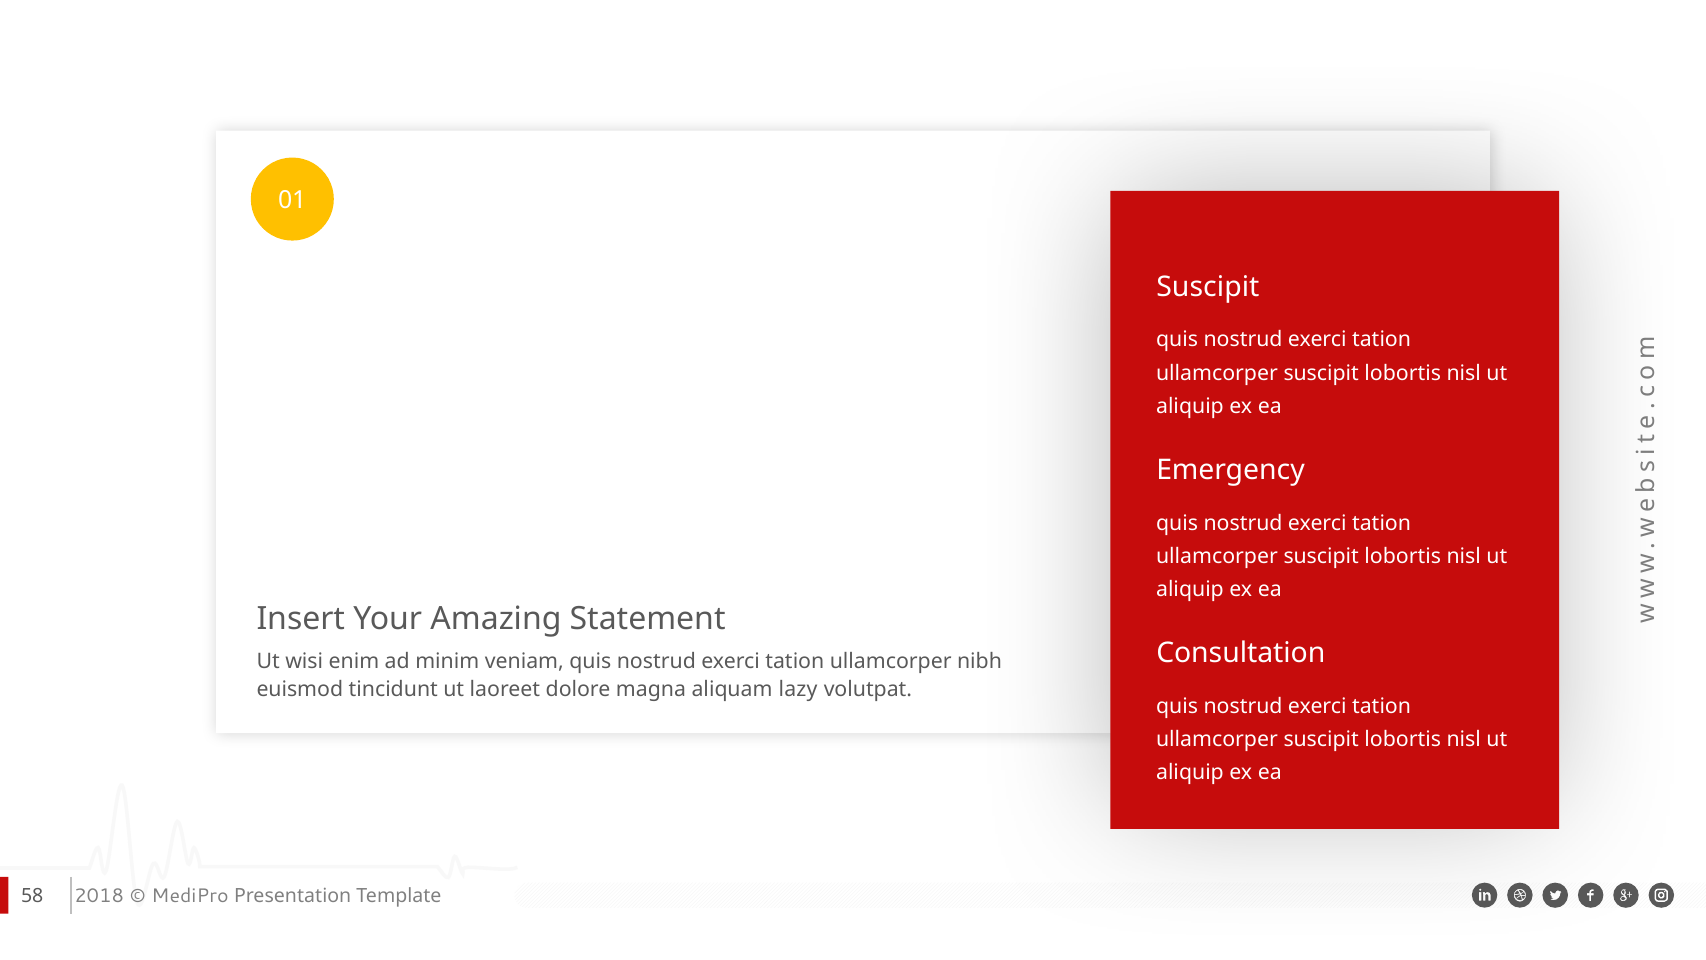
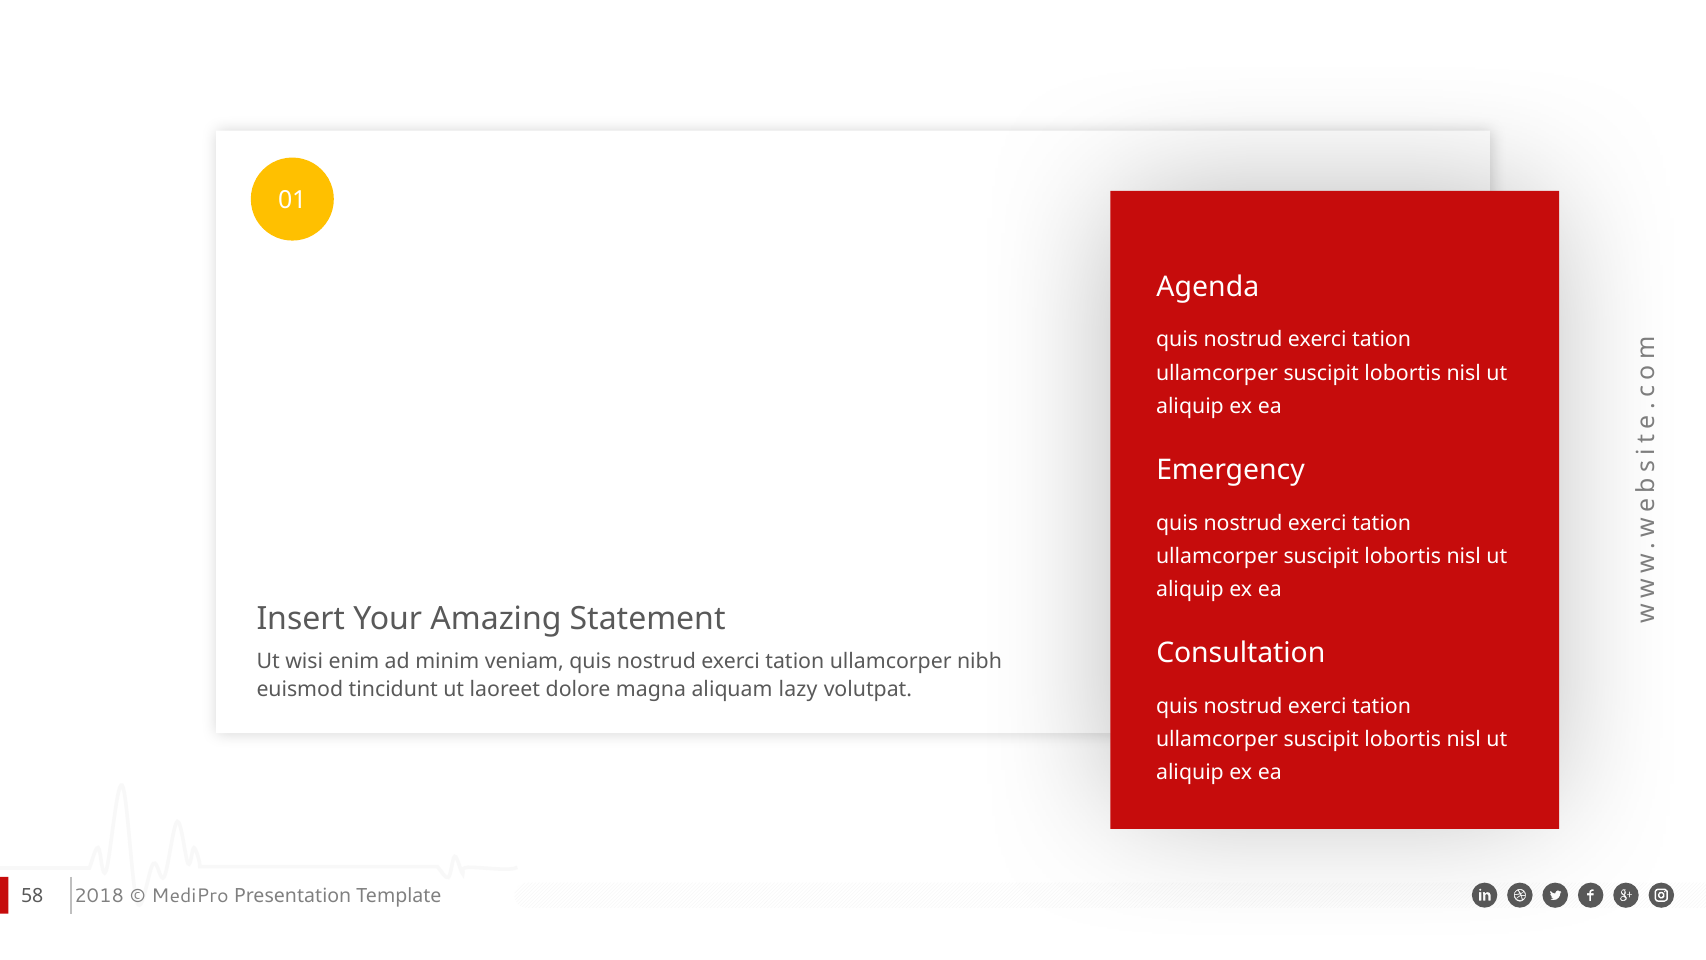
Suscipit: Suscipit -> Agenda (1208, 287)
